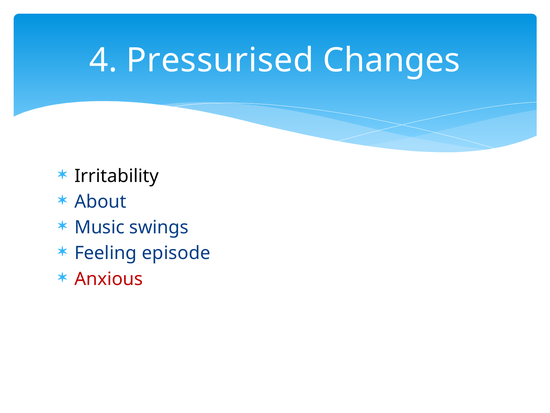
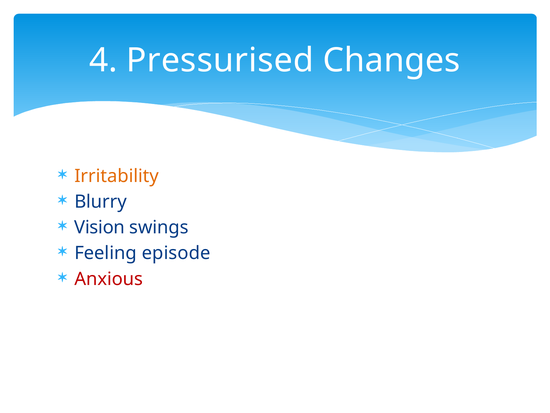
Irritability colour: black -> orange (117, 176)
About: About -> Blurry (101, 202)
Music: Music -> Vision (100, 227)
